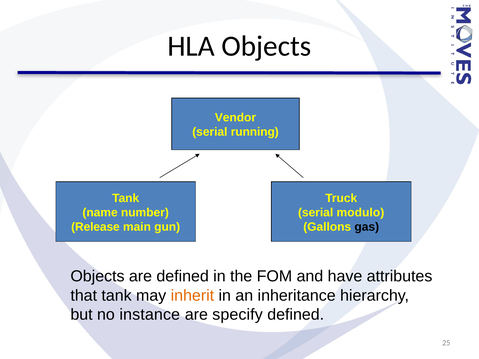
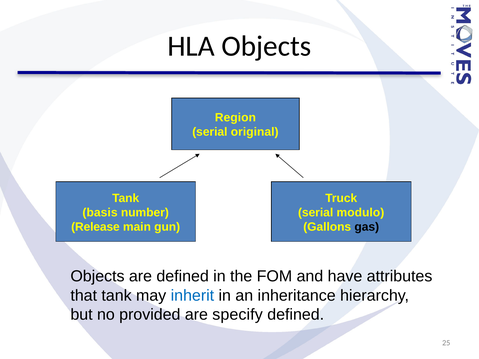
Vendor: Vendor -> Region (235, 118)
running: running -> original (255, 132)
name: name -> basis (100, 213)
inherit colour: orange -> blue (192, 296)
instance: instance -> provided (150, 315)
